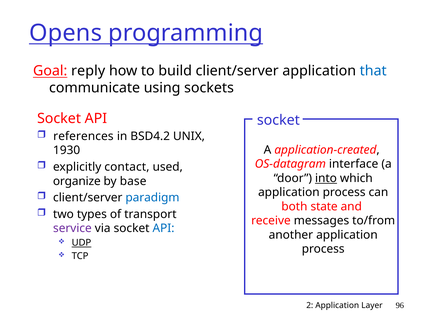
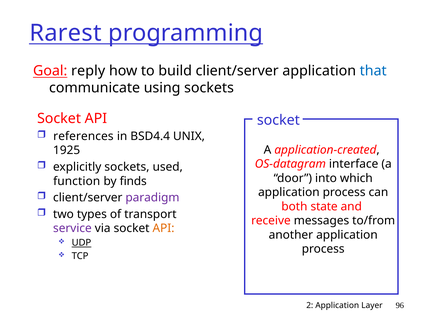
Opens: Opens -> Rarest (66, 33)
BSD4.2: BSD4.2 -> BSD4.4 (150, 136)
1930: 1930 -> 1925 (67, 151)
explicitly contact: contact -> sockets (127, 167)
into underline: present -> none (326, 178)
organize: organize -> function (77, 181)
base: base -> finds (133, 181)
paradigm colour: blue -> purple (152, 198)
API colour: blue -> orange (164, 229)
